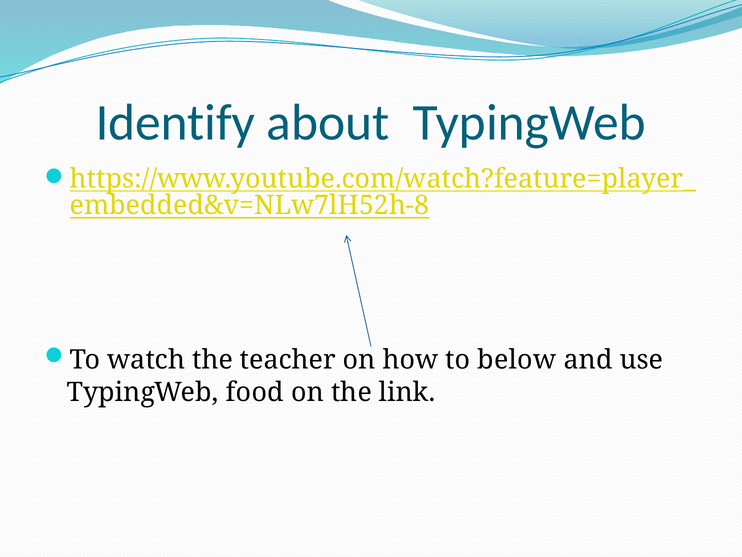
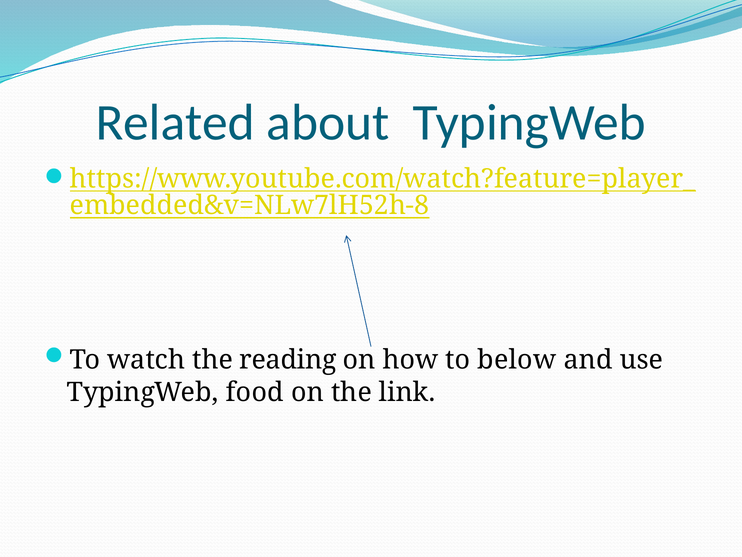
Identify: Identify -> Related (175, 123)
teacher: teacher -> reading (288, 360)
